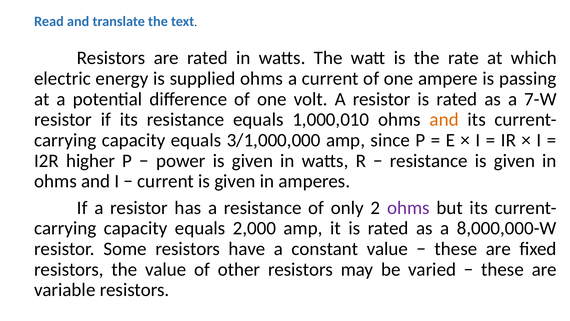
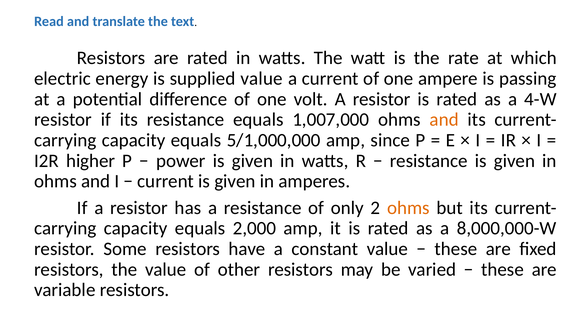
supplied ohms: ohms -> value (262, 78)
7-W: 7-W -> 4-W (540, 99)
1,000,010: 1,000,010 -> 1,007,000 (331, 119)
3/1,000,000: 3/1,000,000 -> 5/1,000,000 (274, 140)
ohms colour: purple -> orange (408, 208)
